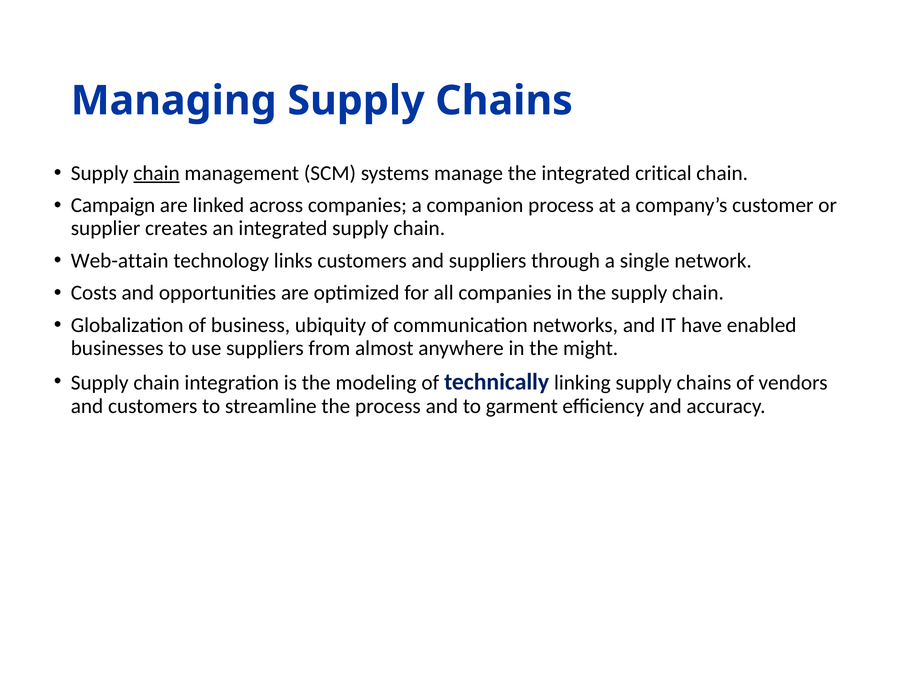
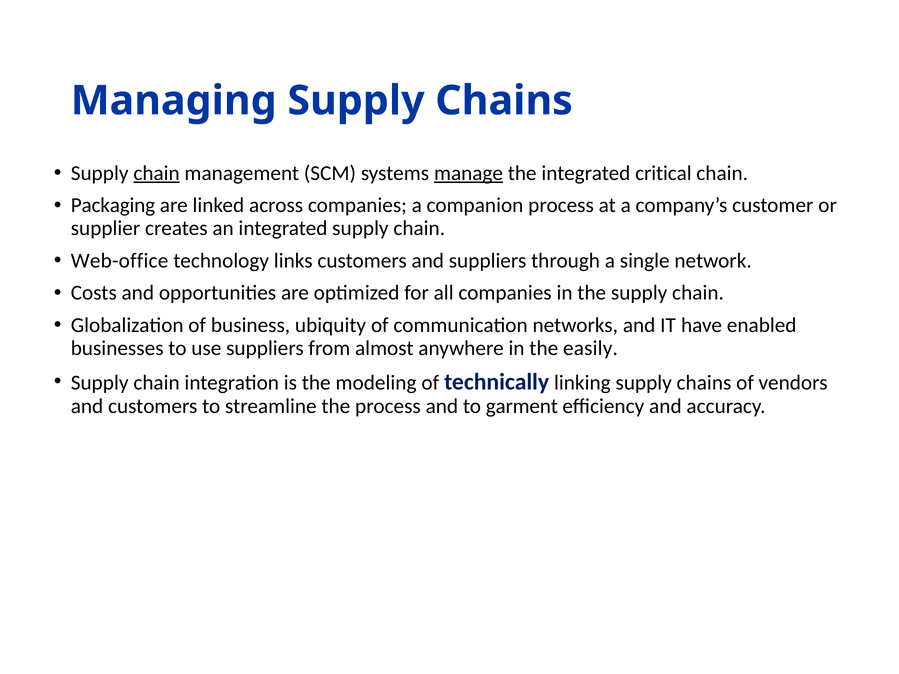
manage underline: none -> present (469, 173)
Campaign: Campaign -> Packaging (113, 205)
Web-attain: Web-attain -> Web-office (120, 261)
might: might -> easily (590, 348)
